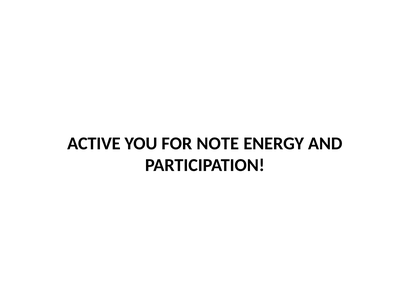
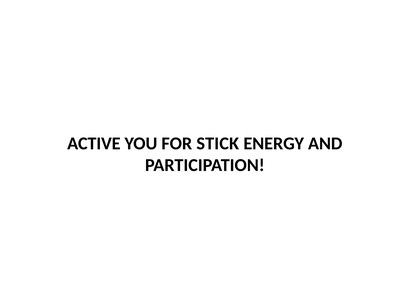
NOTE: NOTE -> STICK (218, 143)
